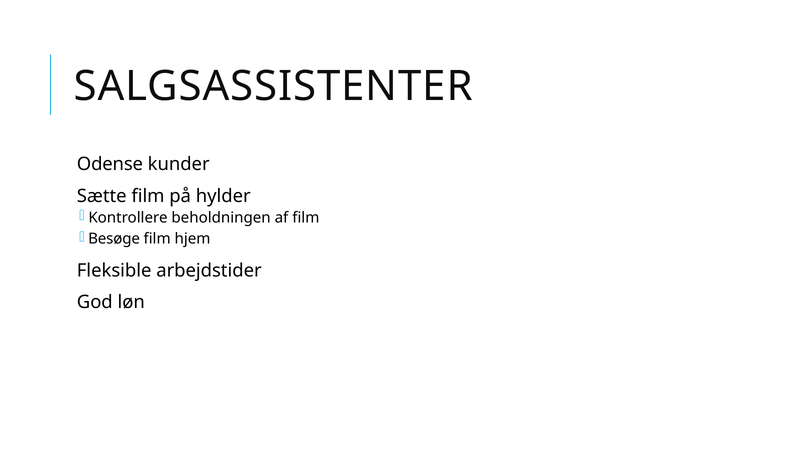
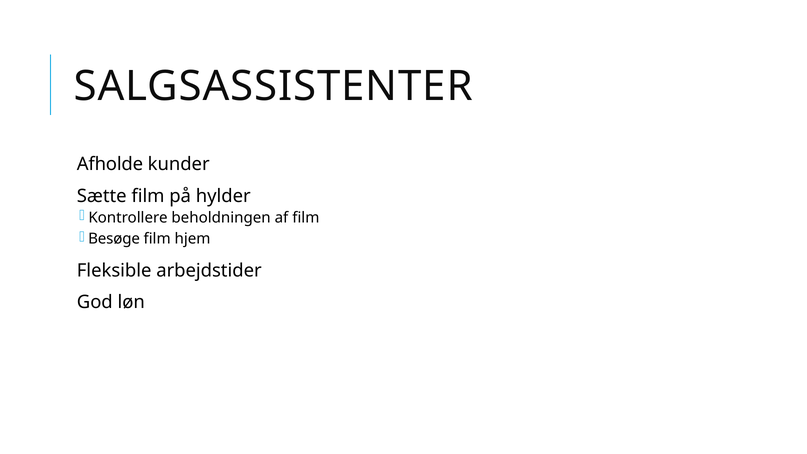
Odense: Odense -> Afholde (110, 164)
